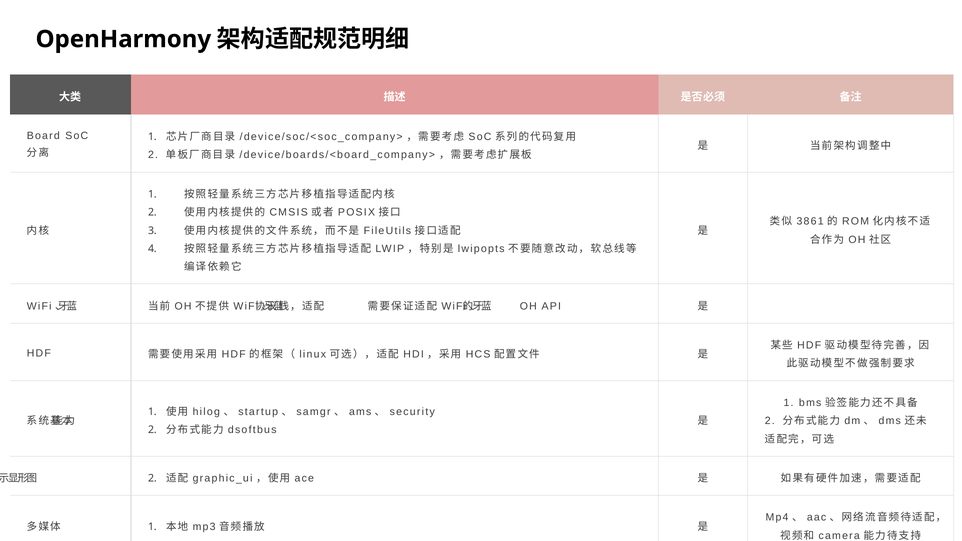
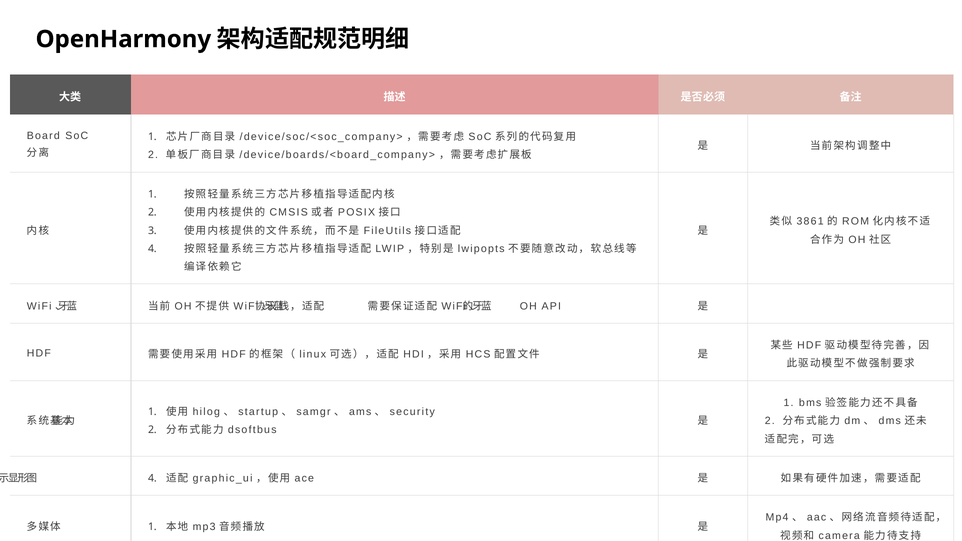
2: 2 -> 4 (152, 478)
